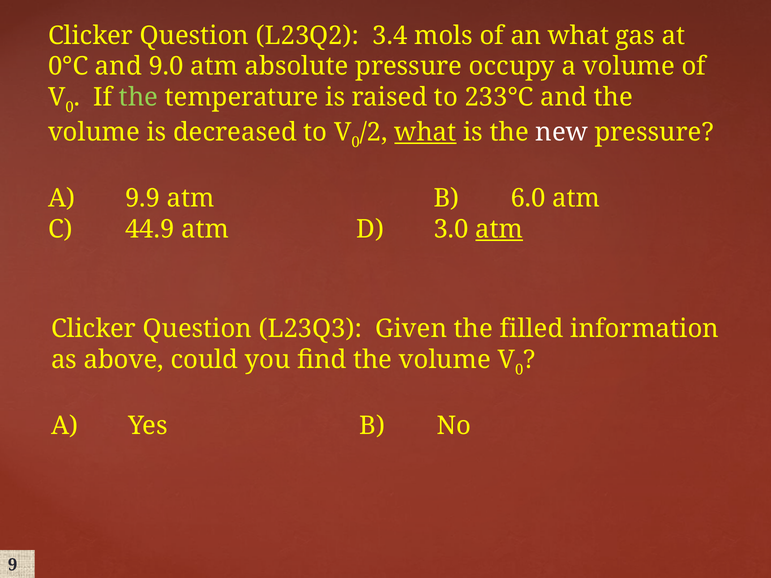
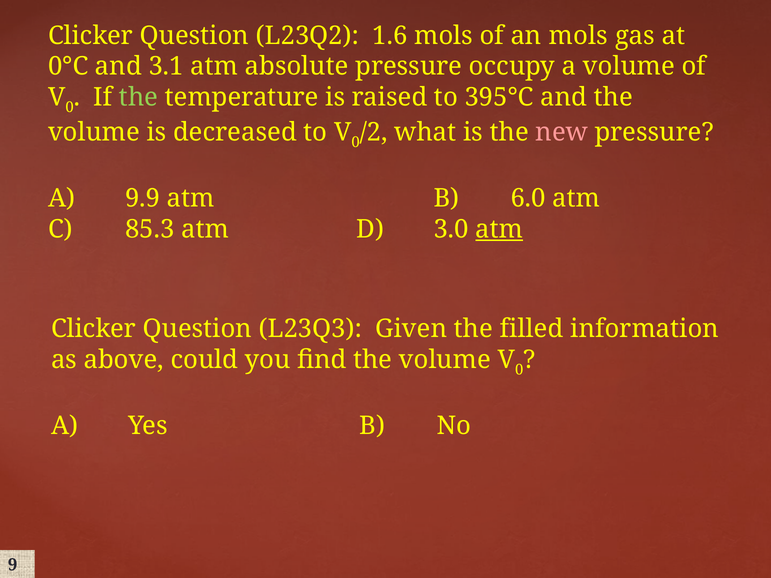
3.4: 3.4 -> 1.6 (390, 36)
an what: what -> mols (578, 36)
9.0: 9.0 -> 3.1 (166, 67)
233°C: 233°C -> 395°C (499, 97)
what underline: present -> none (425, 132)
new colour: white -> pink (562, 132)
44.9: 44.9 -> 85.3 (150, 229)
